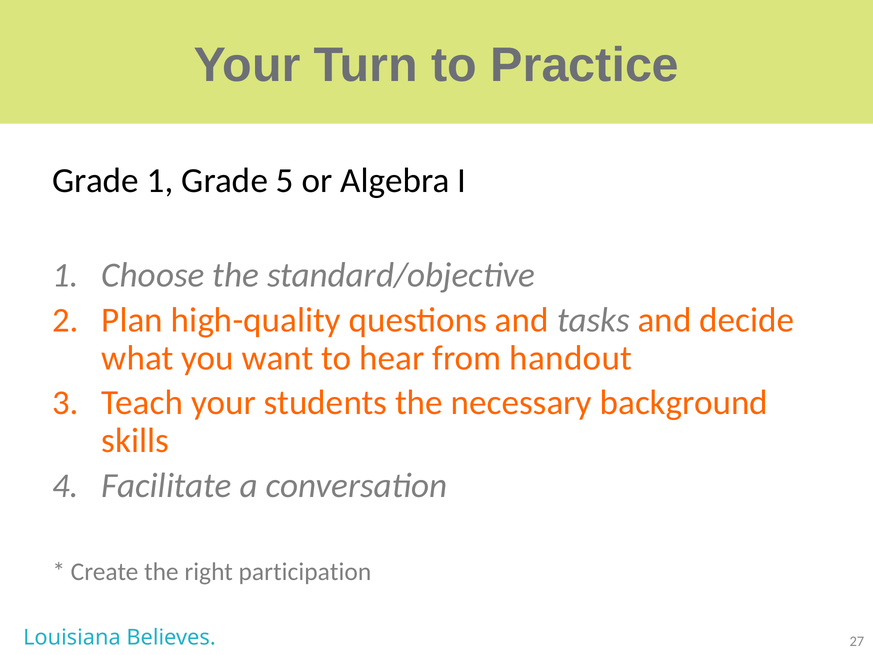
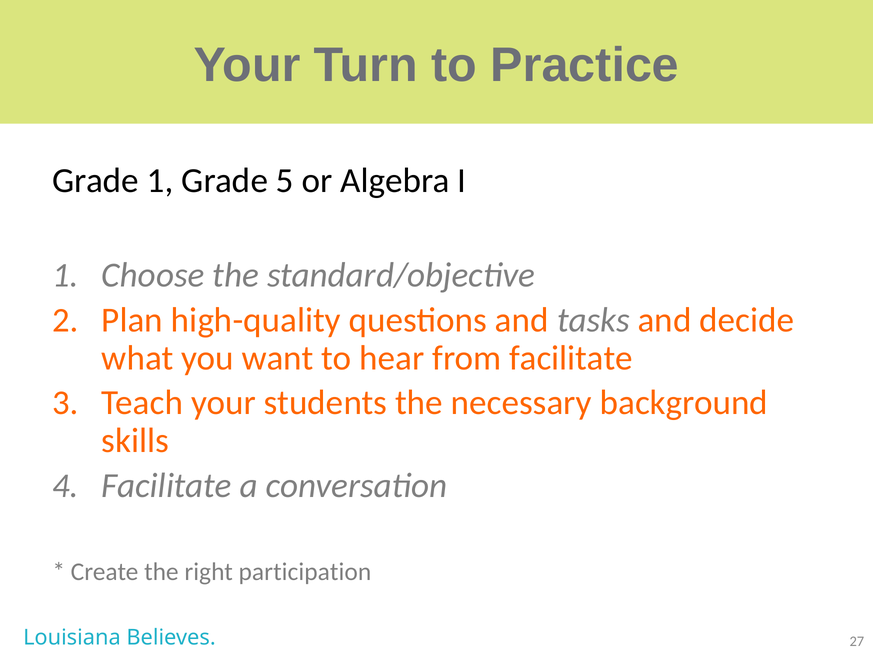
from handout: handout -> facilitate (571, 358)
